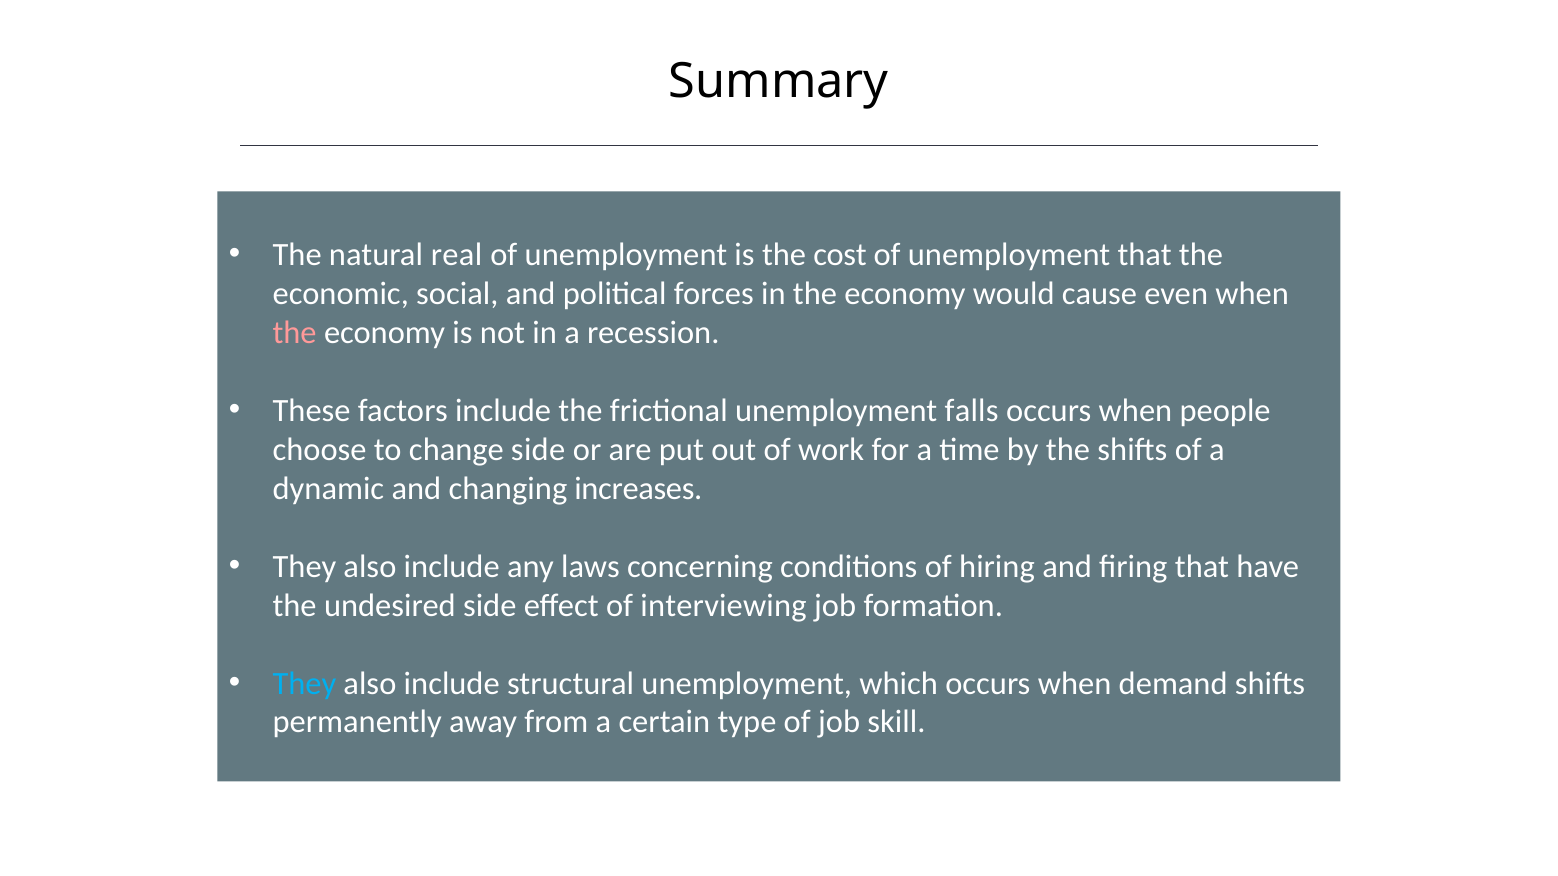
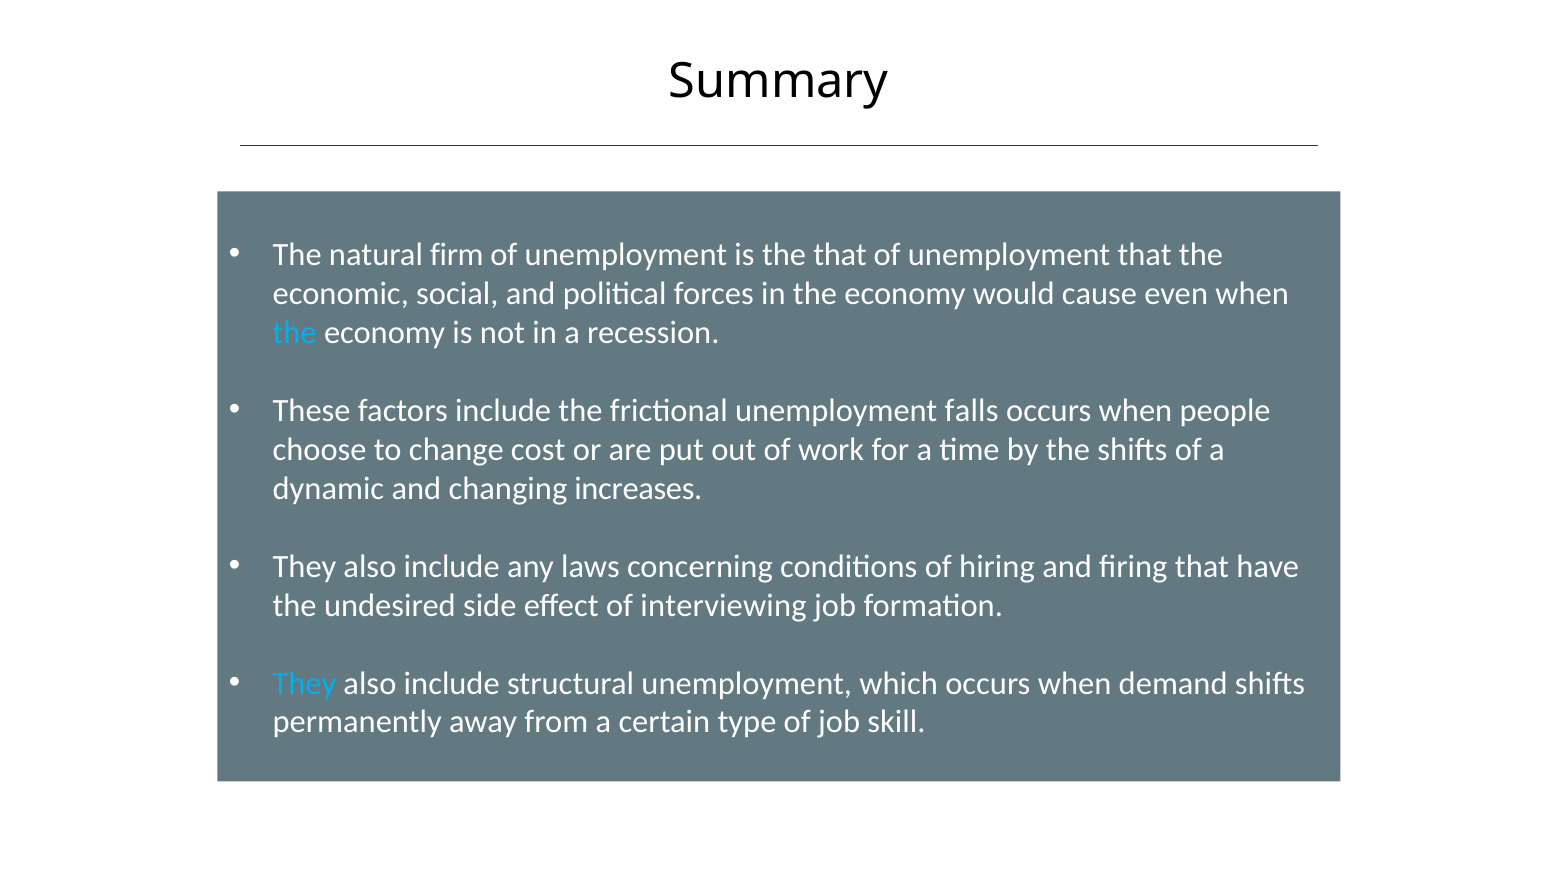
real: real -> firm (457, 255)
the cost: cost -> that (840, 255)
the colour: pink -> light blue (295, 333)
change side: side -> cost (538, 450)
